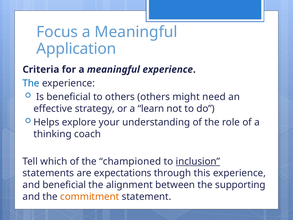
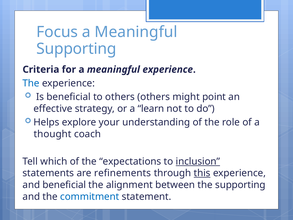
Application: Application -> Supporting (76, 49)
need: need -> point (214, 97)
thinking: thinking -> thought (53, 134)
championed: championed -> expectations (130, 161)
expectations: expectations -> refinements (123, 173)
this underline: none -> present (202, 173)
commitment colour: orange -> blue (90, 196)
